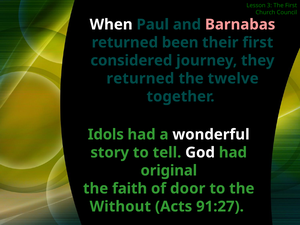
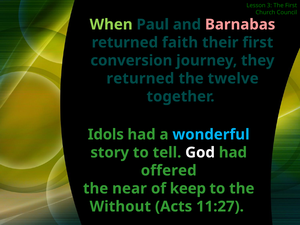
When colour: white -> light green (111, 24)
been: been -> faith (180, 42)
considered: considered -> conversion (131, 60)
wonderful colour: white -> light blue (211, 135)
original: original -> offered (169, 171)
faith: faith -> near (130, 189)
door: door -> keep (188, 189)
91:27: 91:27 -> 11:27 (220, 207)
